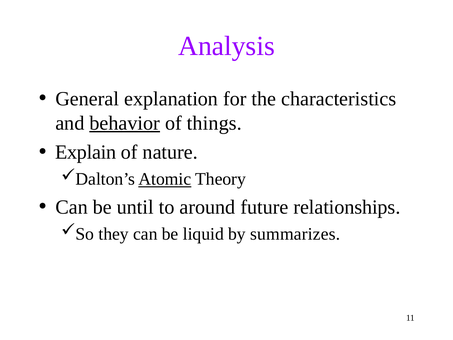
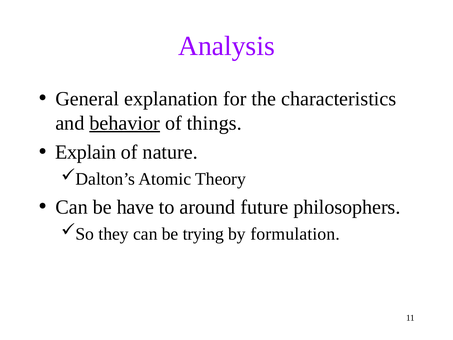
Atomic underline: present -> none (165, 179)
until: until -> have (135, 207)
relationships: relationships -> philosophers (347, 207)
liquid: liquid -> trying (203, 234)
summarizes: summarizes -> formulation (295, 234)
